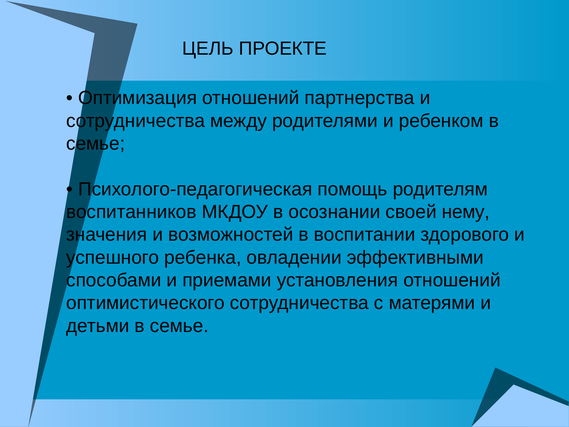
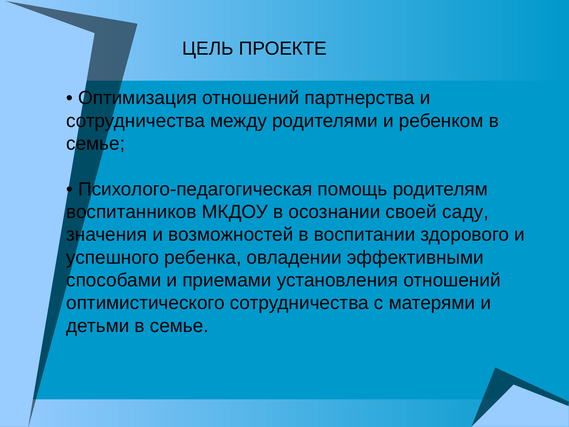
нему: нему -> саду (466, 212)
